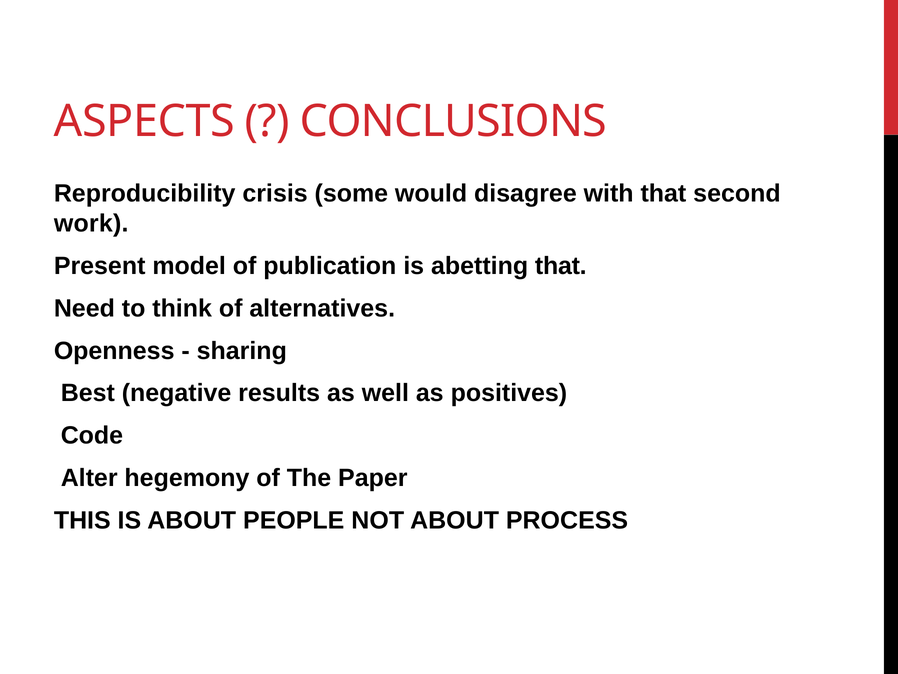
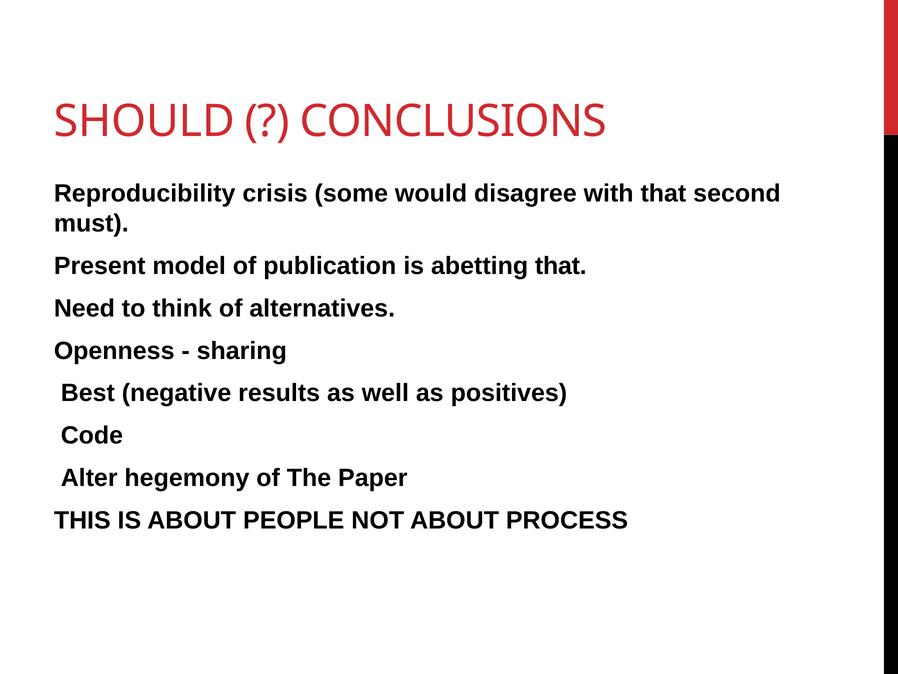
ASPECTS: ASPECTS -> SHOULD (144, 121)
work: work -> must (91, 223)
